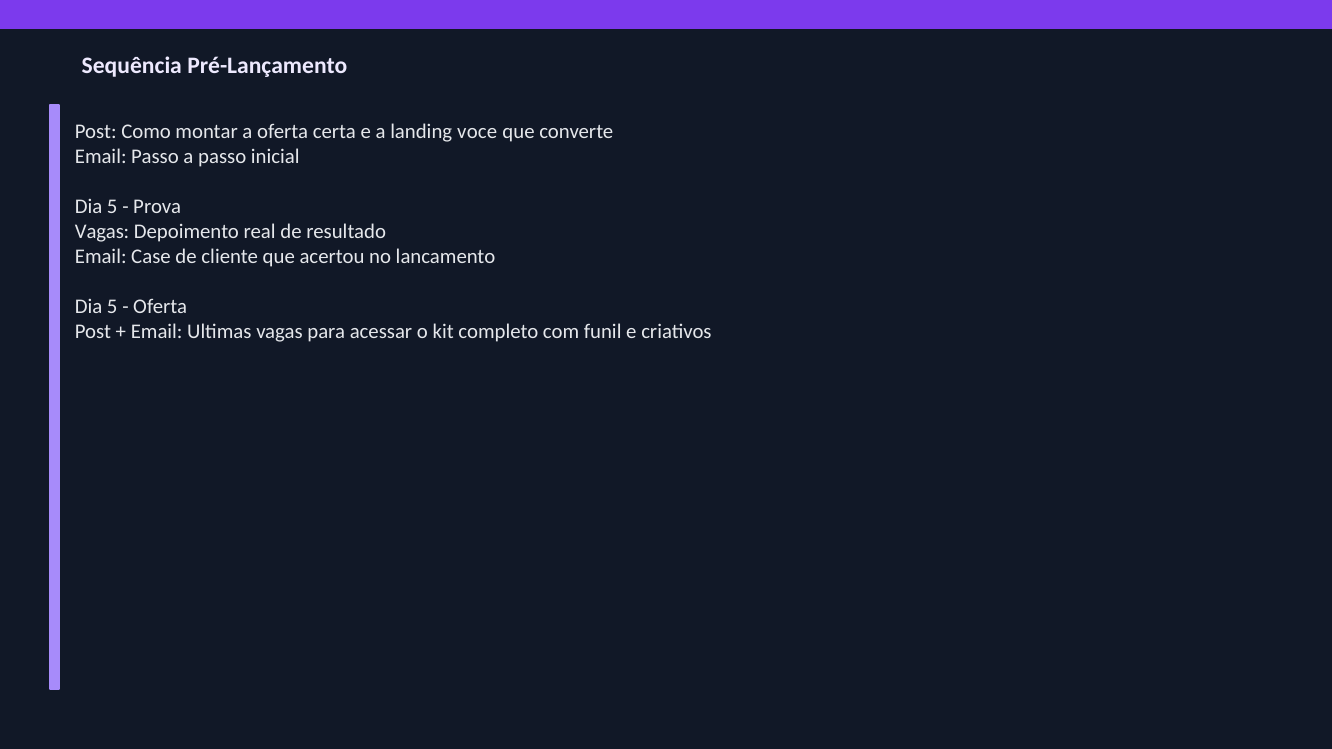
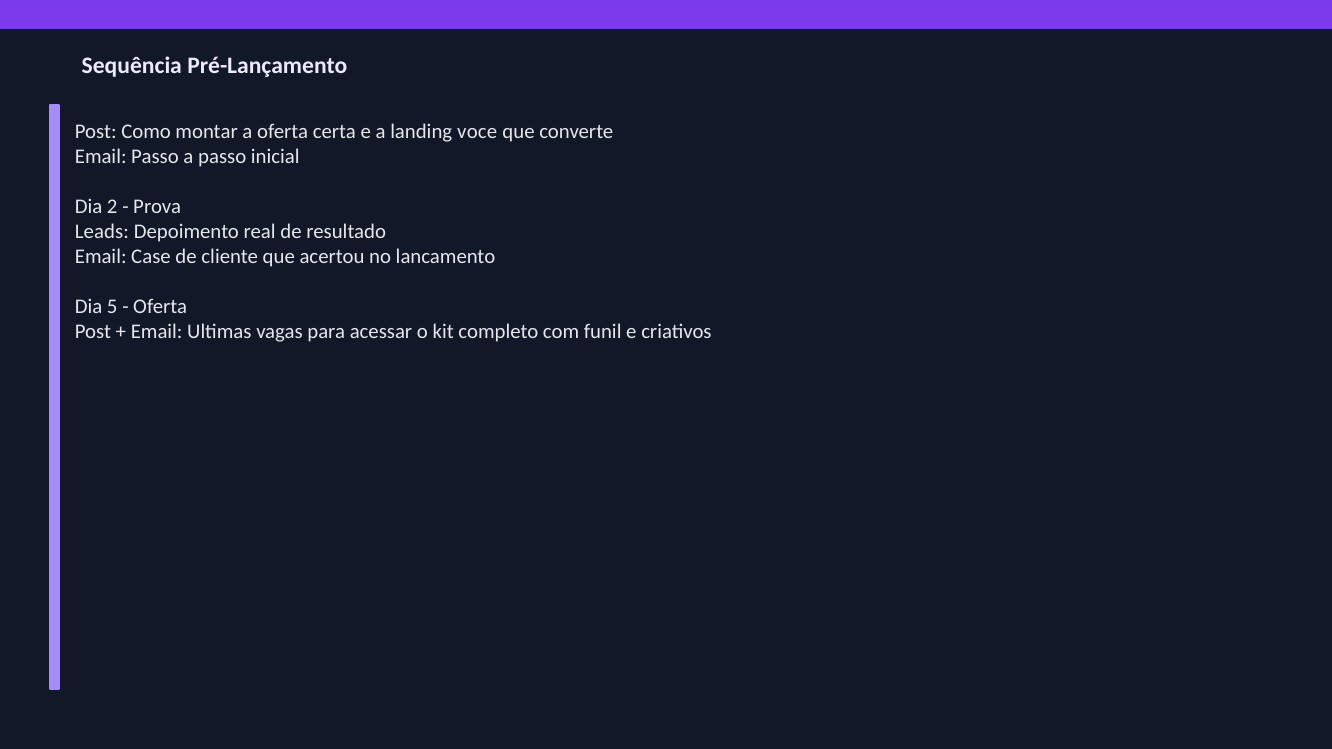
5: 5 -> 2 (112, 207)
Vagas: Vagas -> Leads (102, 232)
